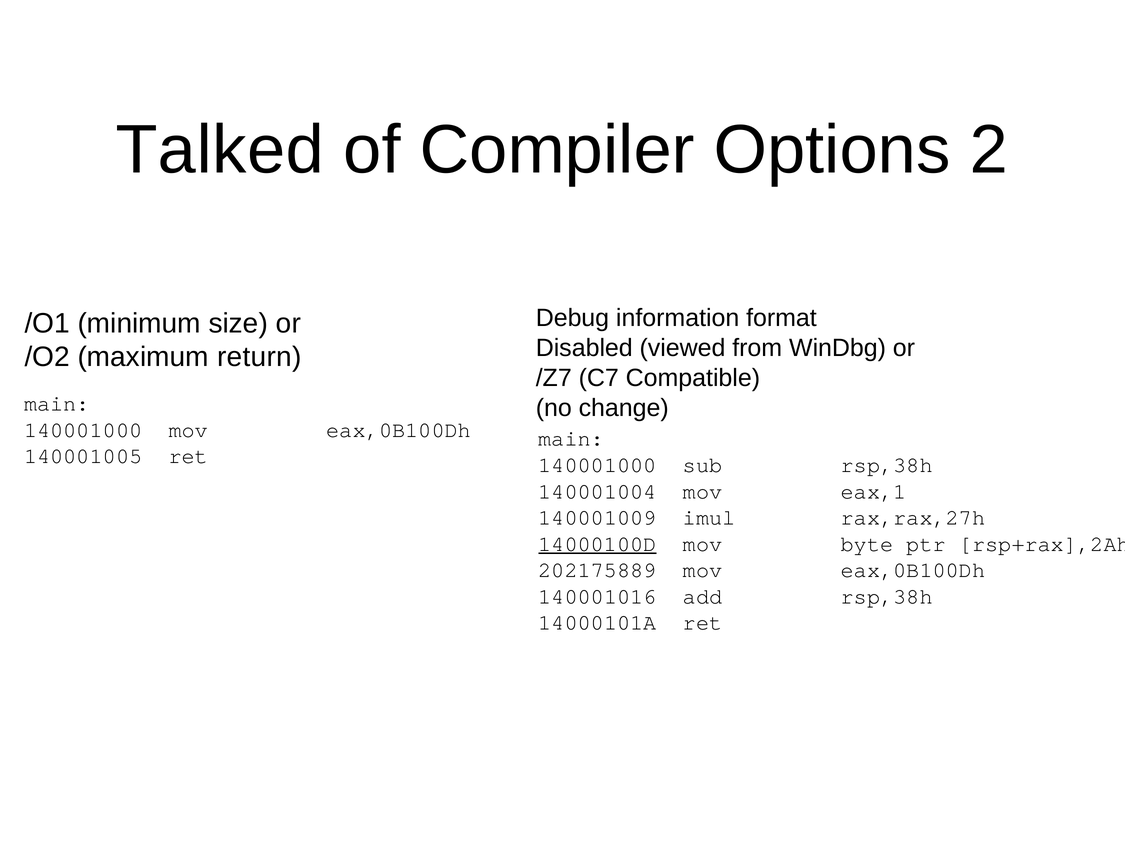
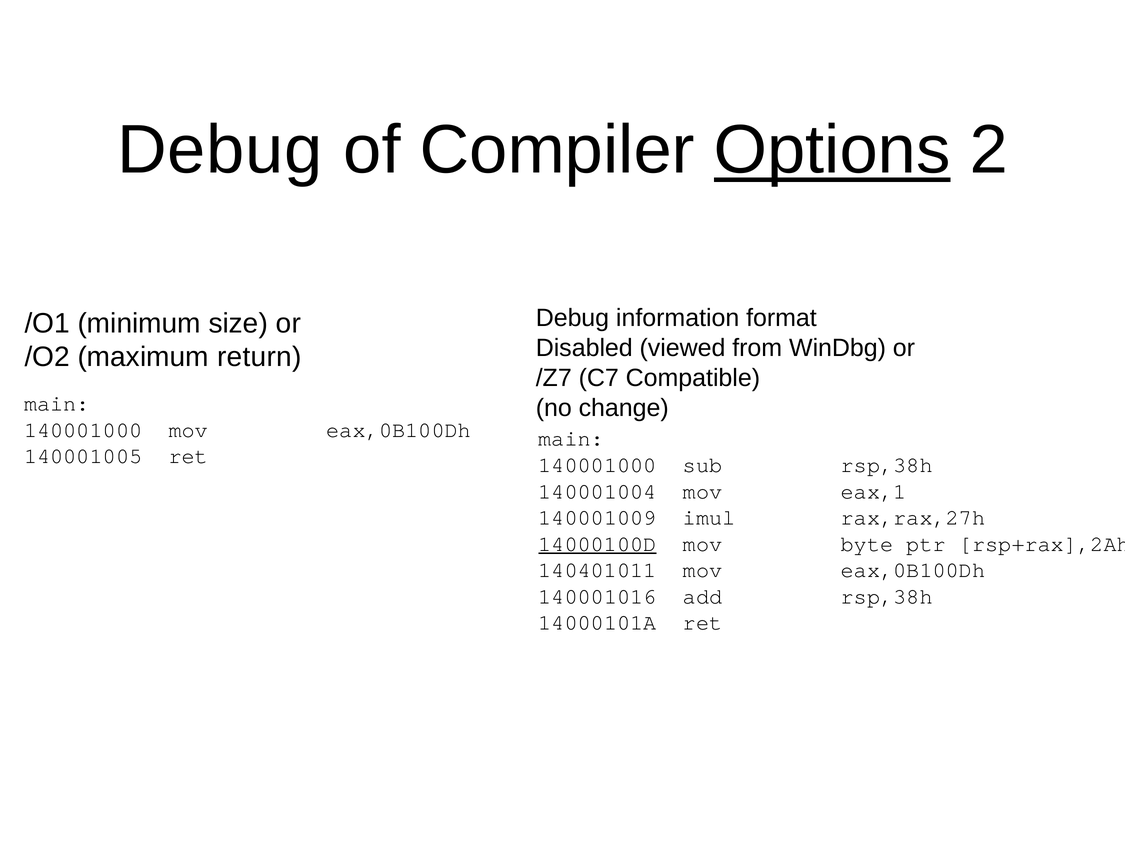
Talked: Talked -> Debug (220, 150)
Options underline: none -> present (832, 150)
202175889: 202175889 -> 140401011 (597, 570)
